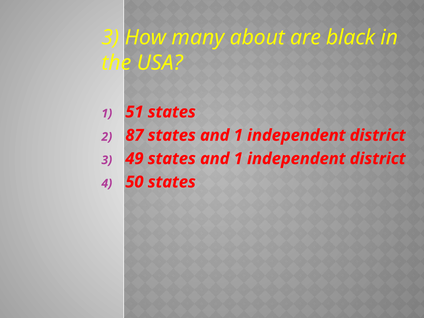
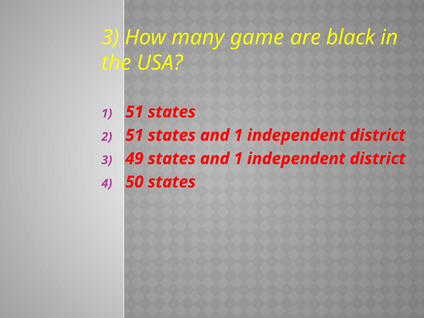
about: about -> game (257, 37)
87: 87 -> 51 (134, 135)
